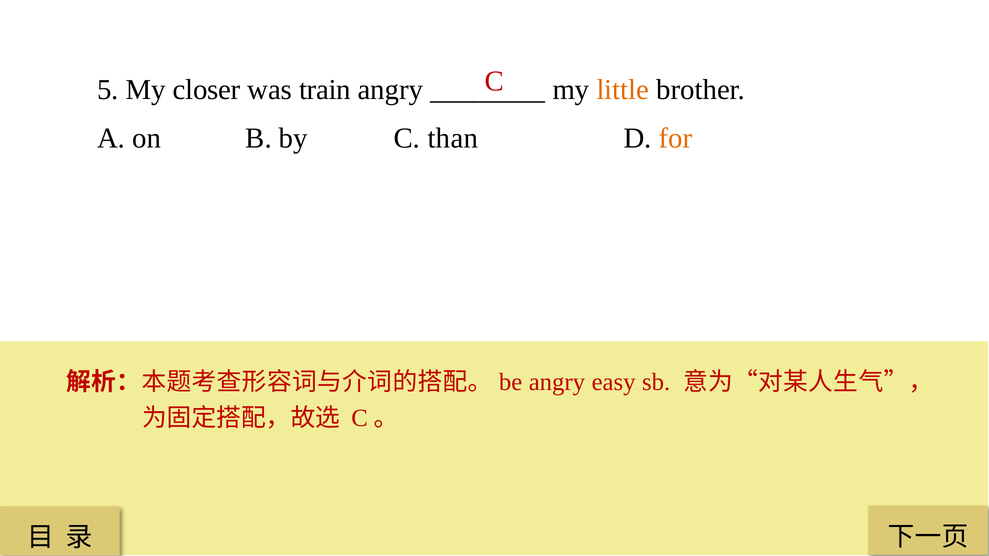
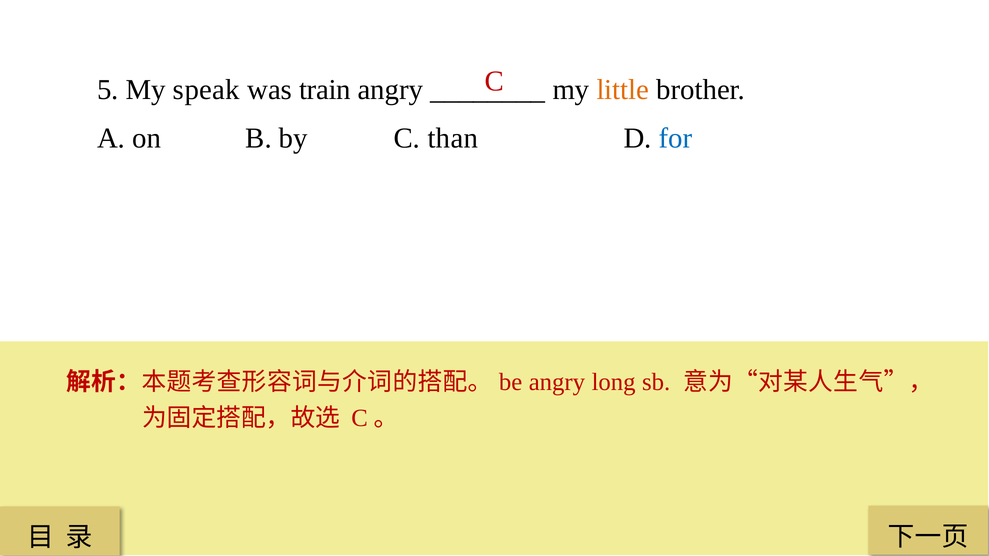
closer: closer -> speak (206, 90)
for colour: orange -> blue (675, 138)
easy: easy -> long (614, 382)
